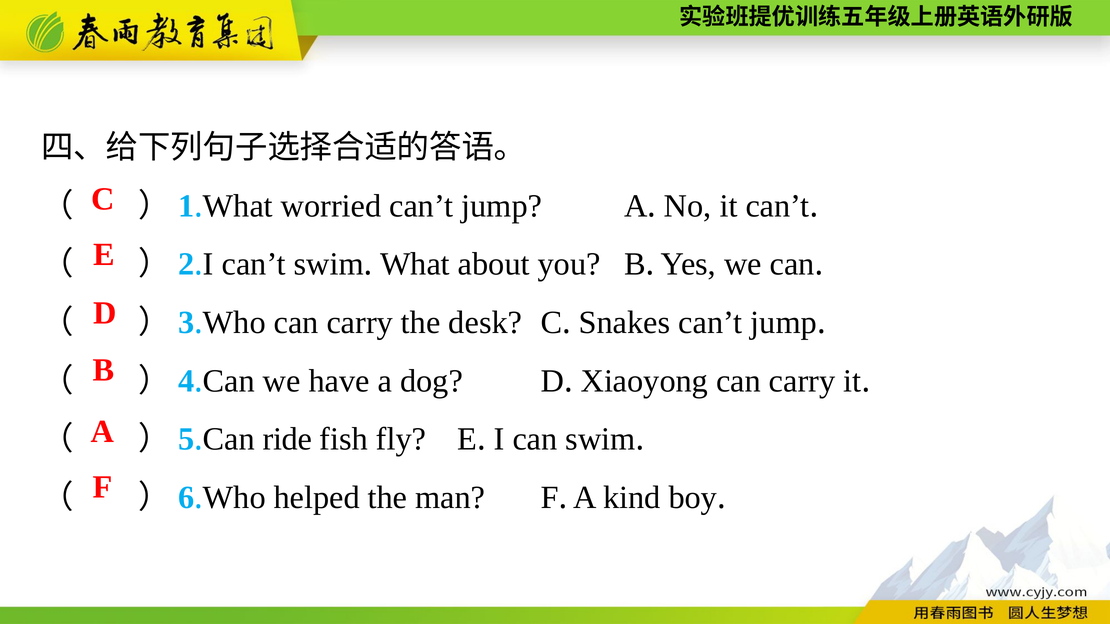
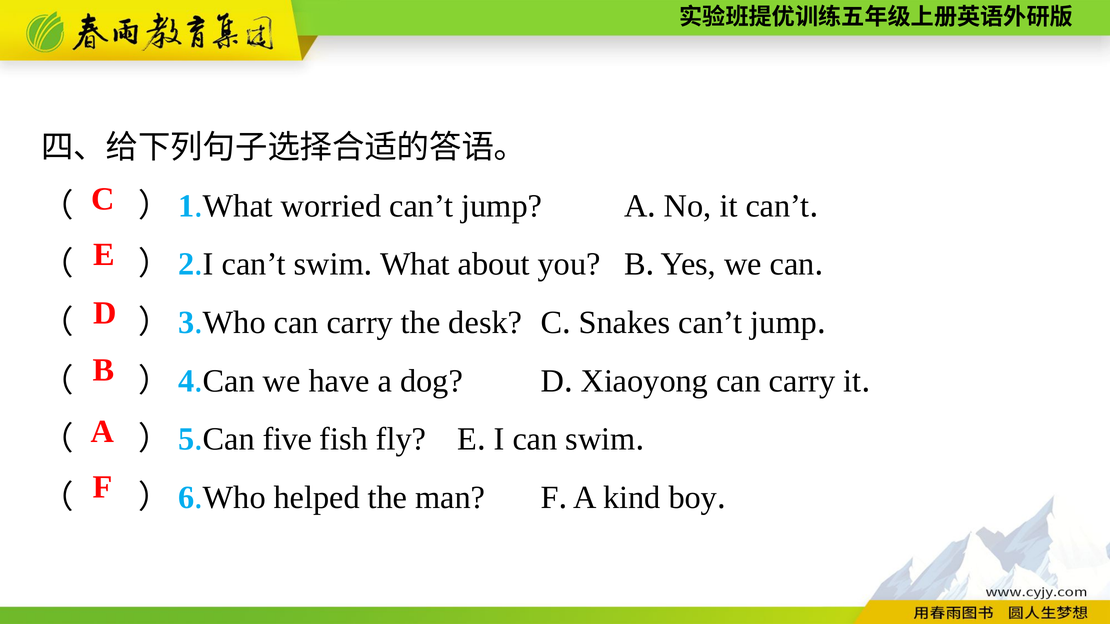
ride: ride -> five (287, 439)
